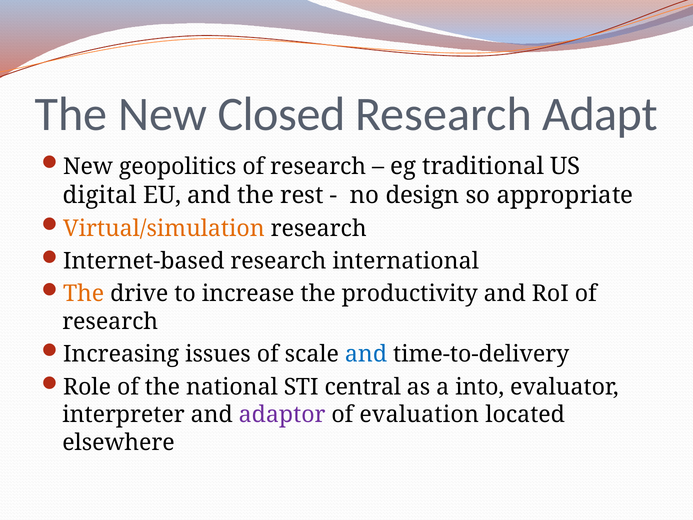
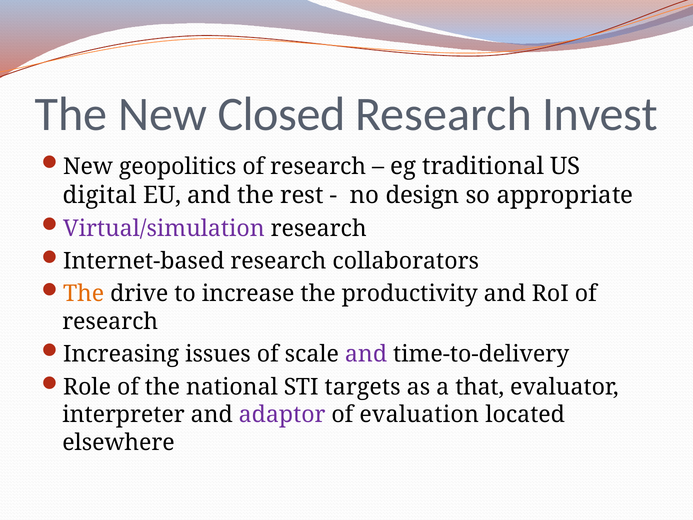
Adapt: Adapt -> Invest (600, 114)
Virtual/simulation colour: orange -> purple (164, 228)
international: international -> collaborators (406, 261)
and colour: blue -> purple (366, 354)
central: central -> targets (363, 387)
into: into -> that (480, 387)
